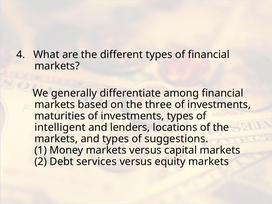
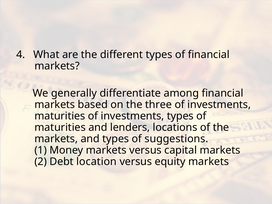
intelligent: intelligent -> maturities (60, 127)
services: services -> location (97, 162)
